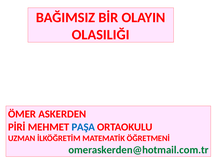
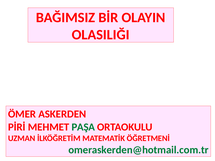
PAŞA colour: blue -> green (83, 127)
